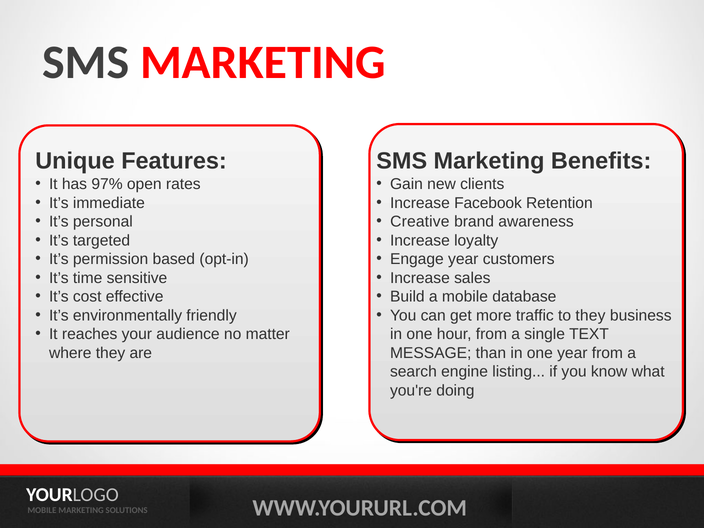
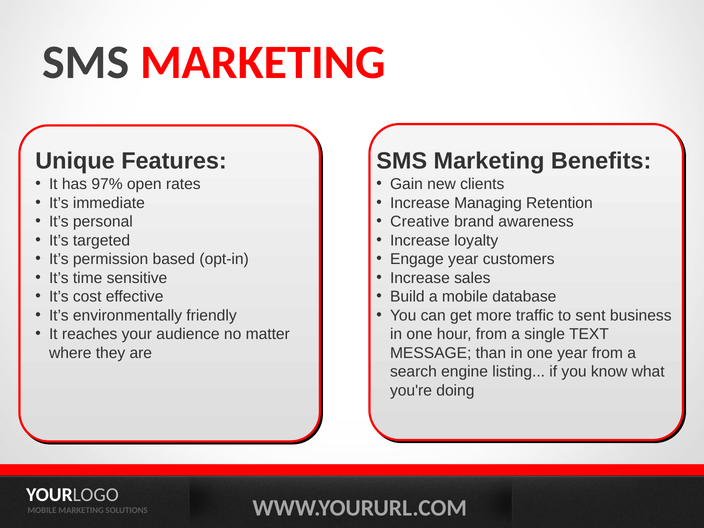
Facebook: Facebook -> Managing (488, 203)
to they: they -> sent (590, 315)
